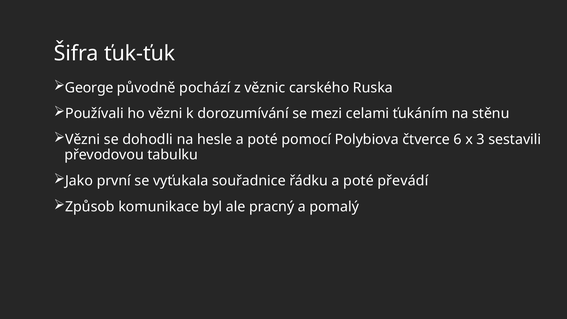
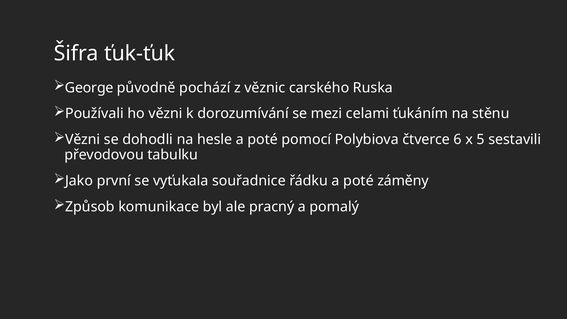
3: 3 -> 5 (481, 140)
převádí: převádí -> záměny (403, 181)
